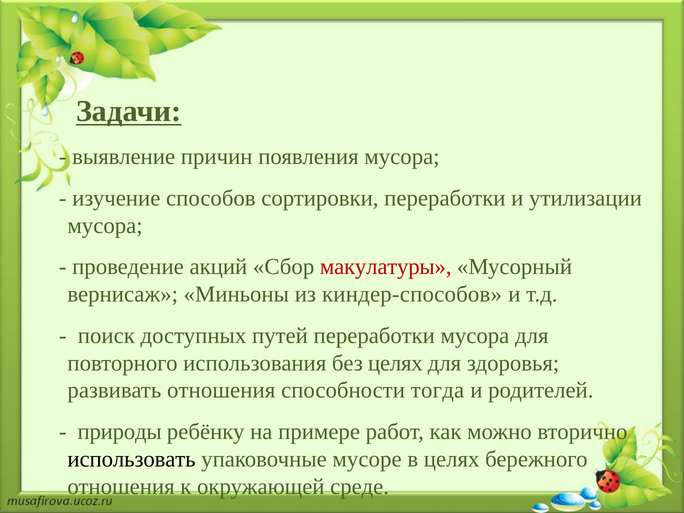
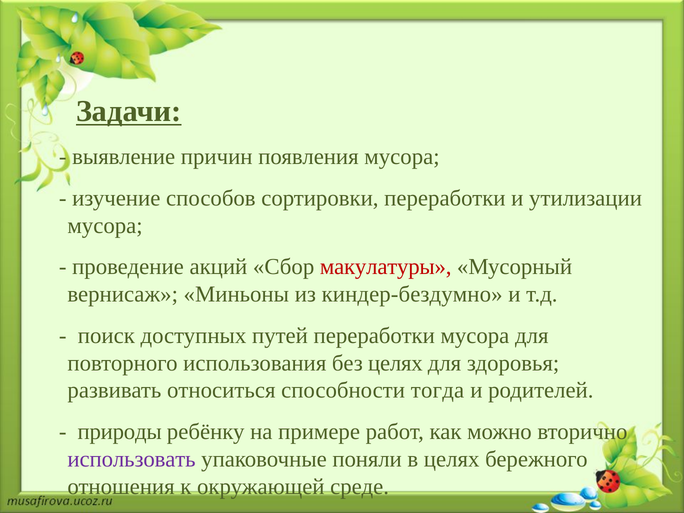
киндер-способов: киндер-способов -> киндер-бездумно (412, 294)
развивать отношения: отношения -> относиться (221, 390)
использовать colour: black -> purple (132, 459)
мусоре: мусоре -> поняли (367, 459)
